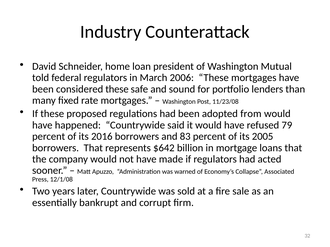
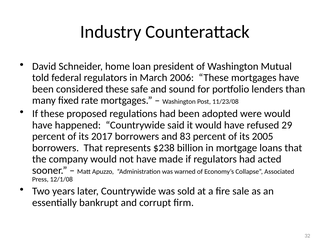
from: from -> were (251, 114)
79: 79 -> 29 (287, 125)
2016: 2016 -> 2017 (102, 137)
$642: $642 -> $238 (164, 148)
